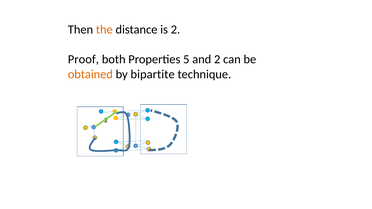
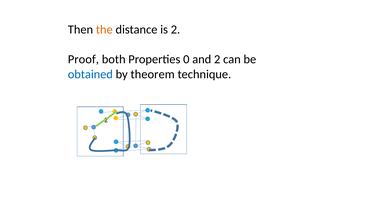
5: 5 -> 0 (186, 59)
obtained colour: orange -> blue (90, 74)
bipartite: bipartite -> theorem (153, 74)
